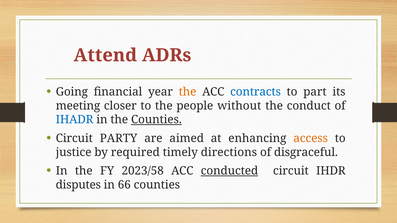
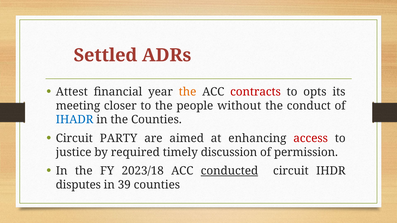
Attend: Attend -> Settled (105, 55)
Going: Going -> Attest (72, 92)
contracts colour: blue -> red (256, 92)
part: part -> opts (315, 92)
Counties underline: present -> none (156, 120)
access colour: orange -> red (311, 139)
directions: directions -> discussion (229, 152)
disgraceful: disgraceful -> permission (306, 152)
2023/58: 2023/58 -> 2023/18 (143, 171)
66: 66 -> 39 (124, 185)
